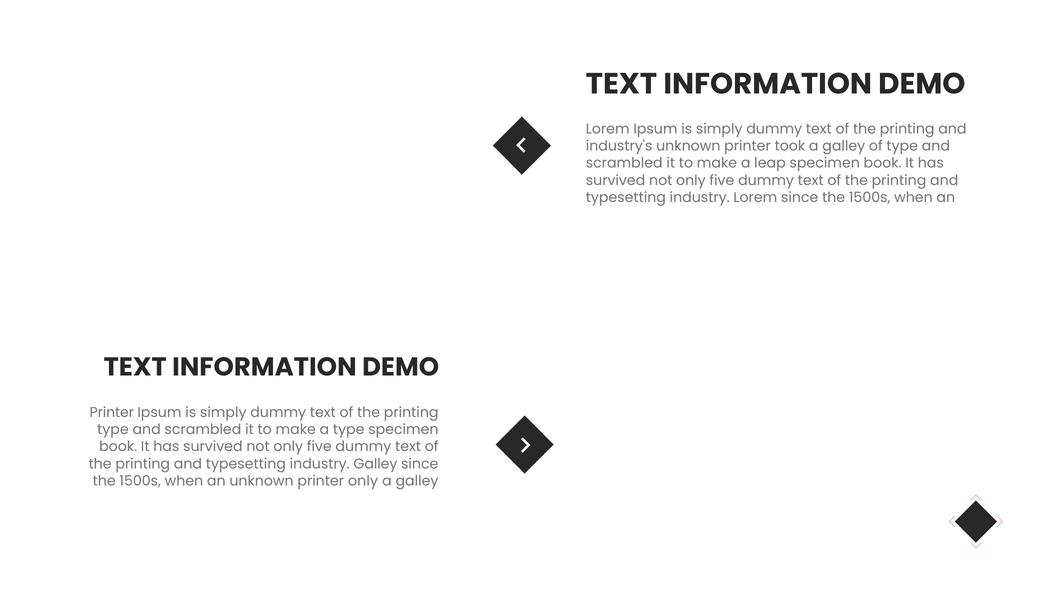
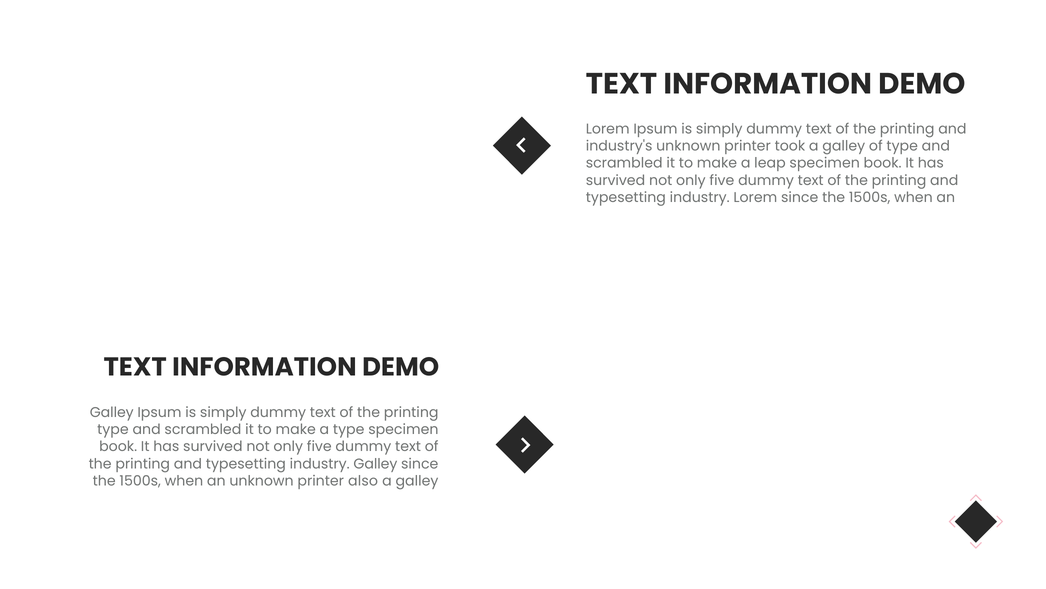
Printer: Printer -> Galley (112, 412)
printer only: only -> also (363, 480)
